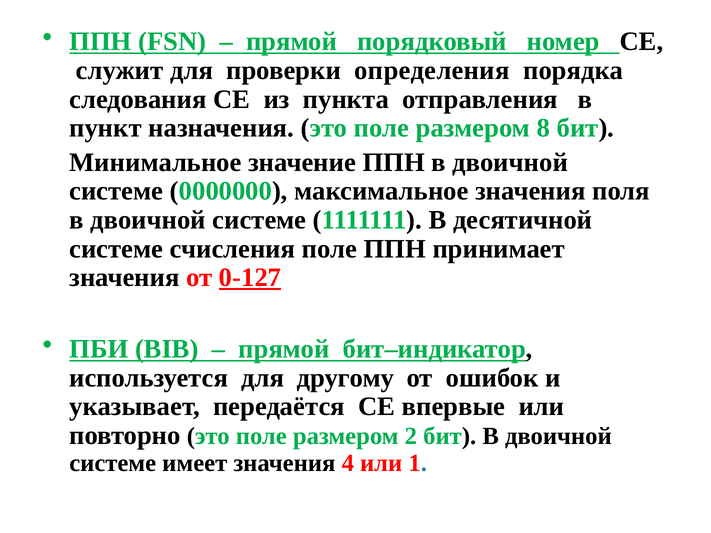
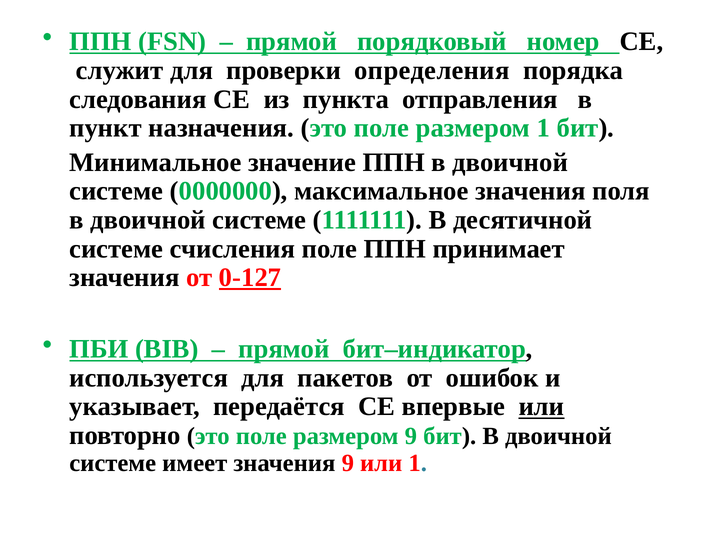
размером 8: 8 -> 1 (543, 128)
другому: другому -> пакетов (345, 378)
или underline: none -> present (541, 407)
размером 2: 2 -> 9 (411, 436)
значения 4: 4 -> 9 (348, 463)
